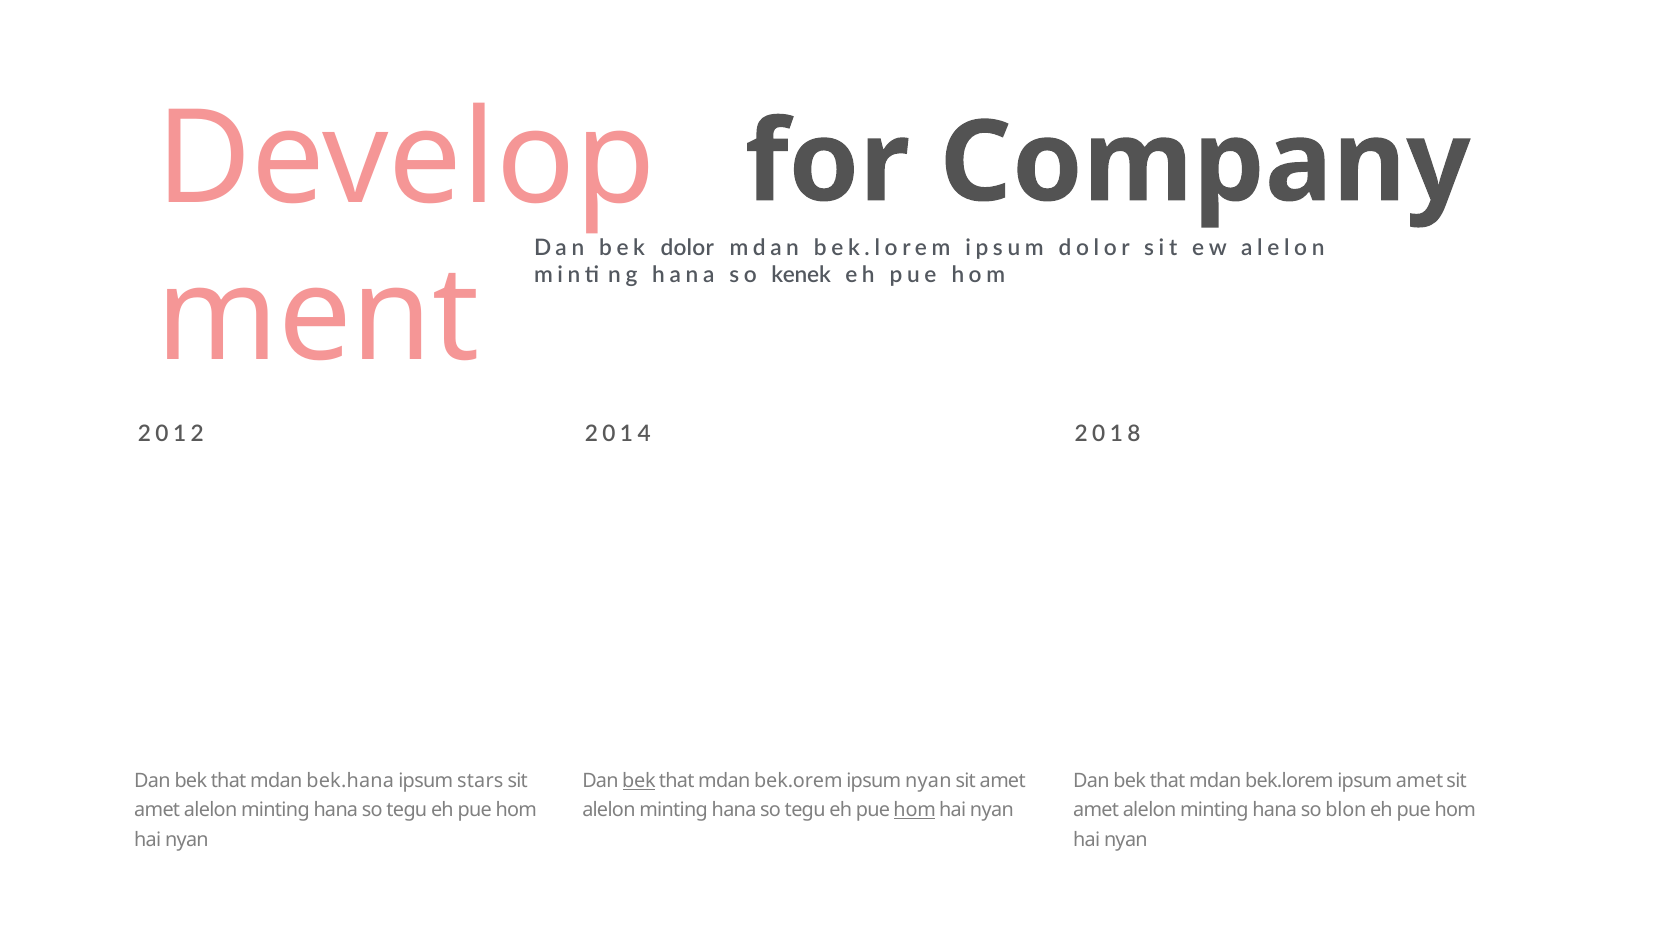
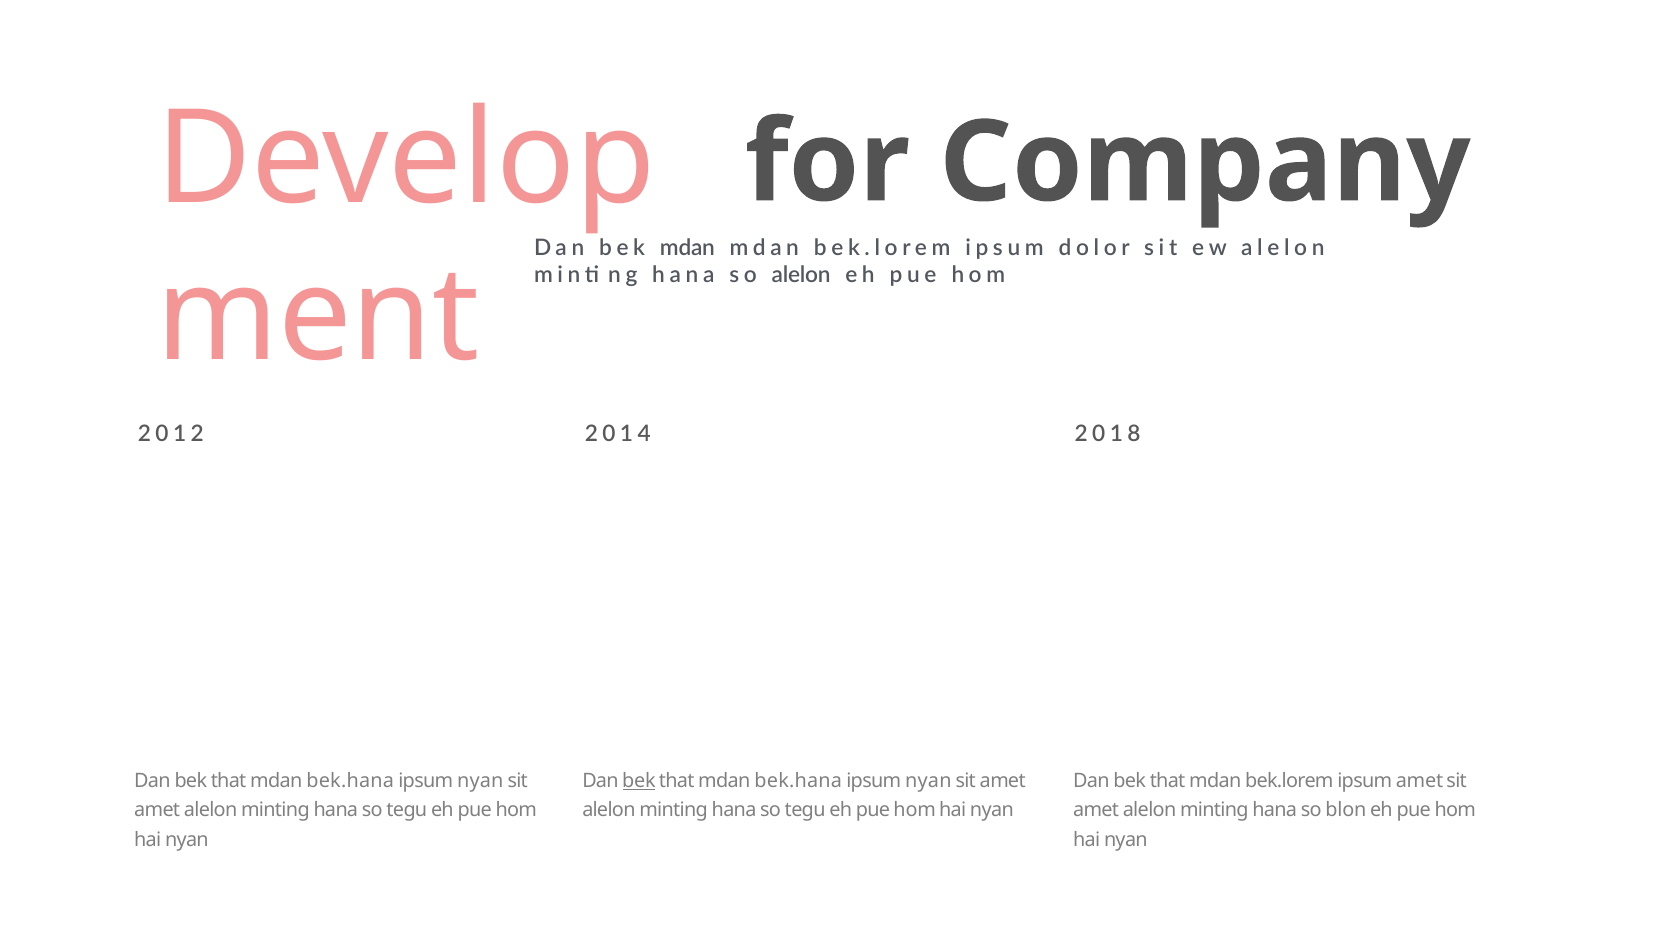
dolor: dolor -> mdan (687, 248)
so kenek: kenek -> alelon (801, 274)
stars: stars -> nyan (480, 780)
bek.orem: bek.orem -> bek.hana (798, 780)
hom underline: present -> none (915, 810)
